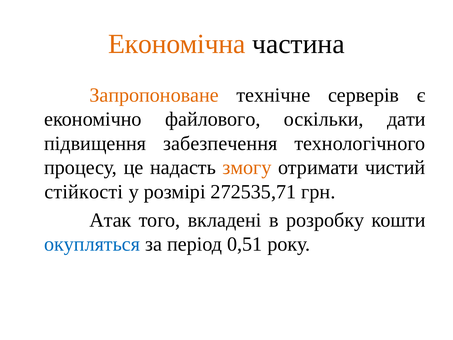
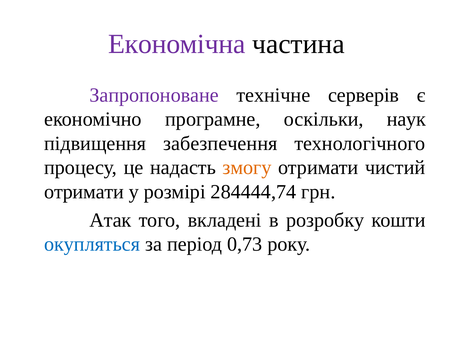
Економічна colour: orange -> purple (177, 44)
Запропоноване colour: orange -> purple (154, 95)
файлового: файлового -> програмне (213, 119)
дати: дати -> наук (406, 119)
стійкості: стійкості -> отримати (84, 192)
272535,71: 272535,71 -> 284444,74 (253, 192)
0,51: 0,51 -> 0,73 (245, 244)
